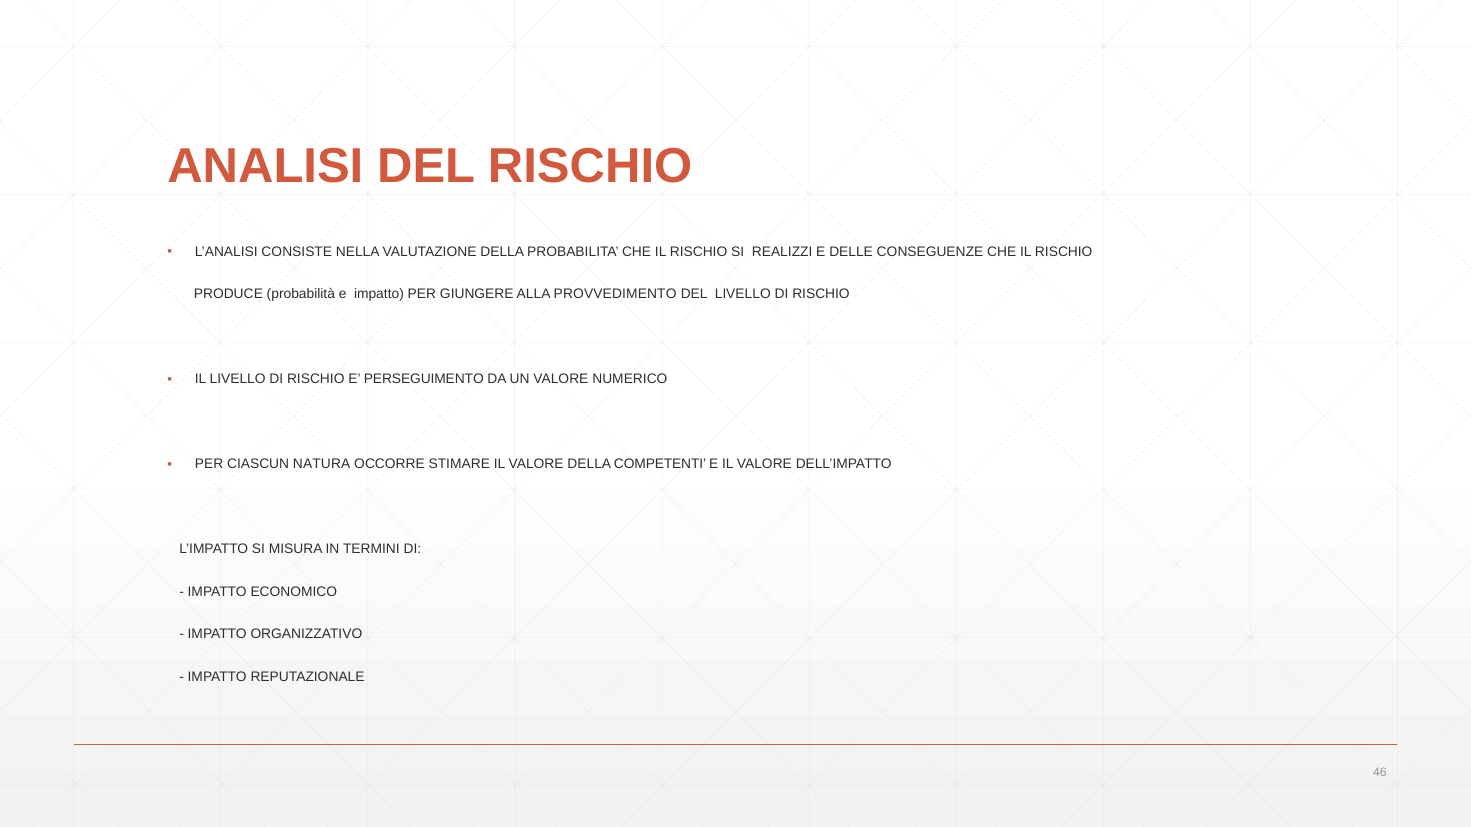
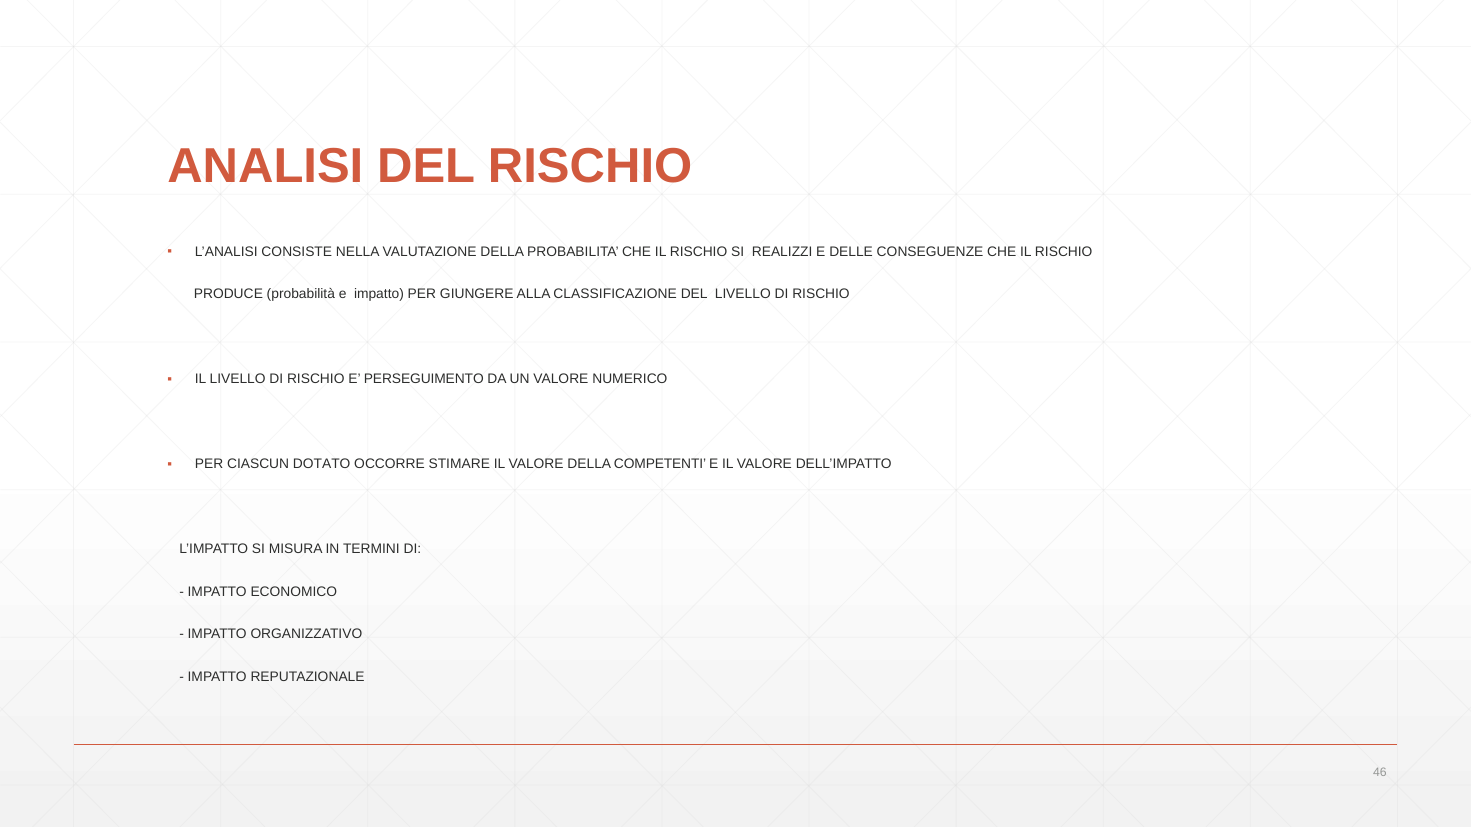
PROVVEDIMENTO: PROVVEDIMENTO -> CLASSIFICAZIONE (615, 294)
NATURA: NATURA -> DOTATO (322, 464)
